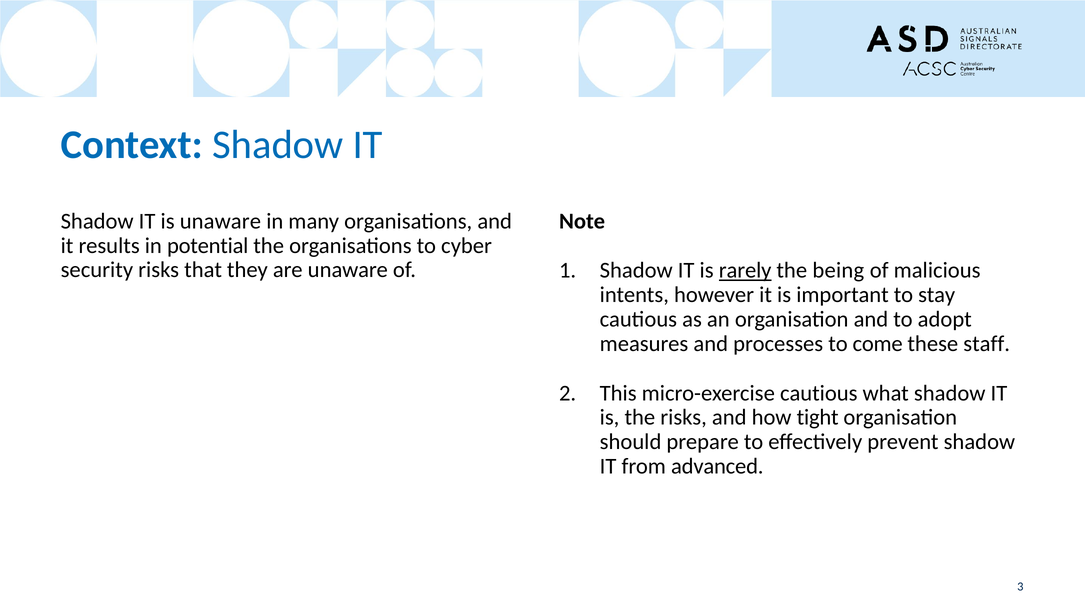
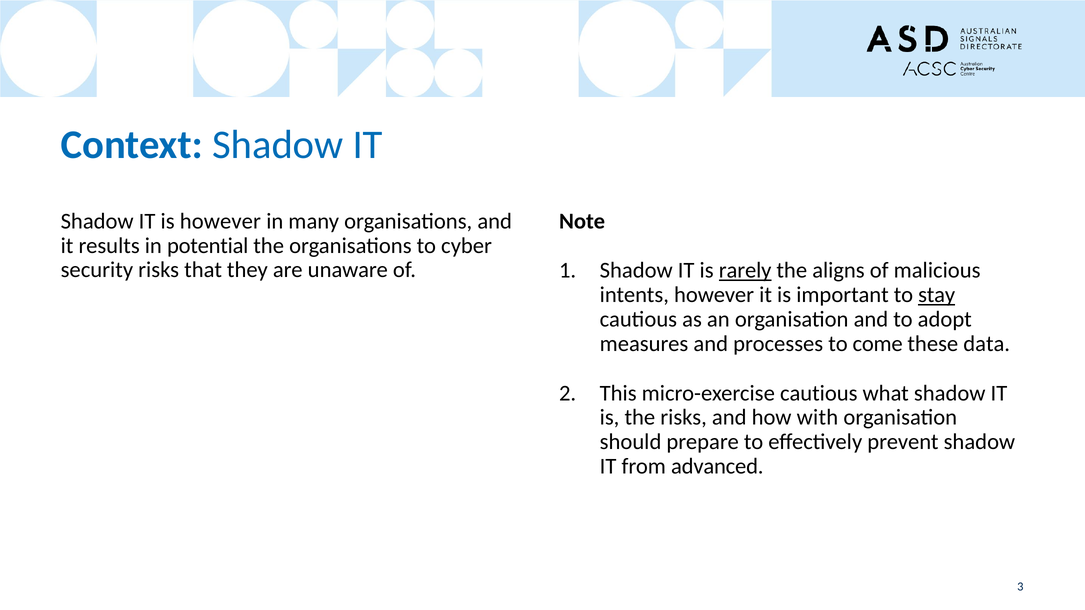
is unaware: unaware -> however (220, 221)
being: being -> aligns (838, 271)
stay underline: none -> present (937, 295)
staff: staff -> data (987, 344)
tight: tight -> with (817, 418)
